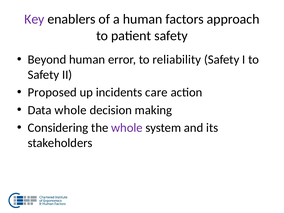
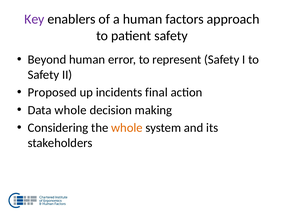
reliability: reliability -> represent (177, 60)
care: care -> final (156, 92)
whole colour: purple -> orange (127, 128)
